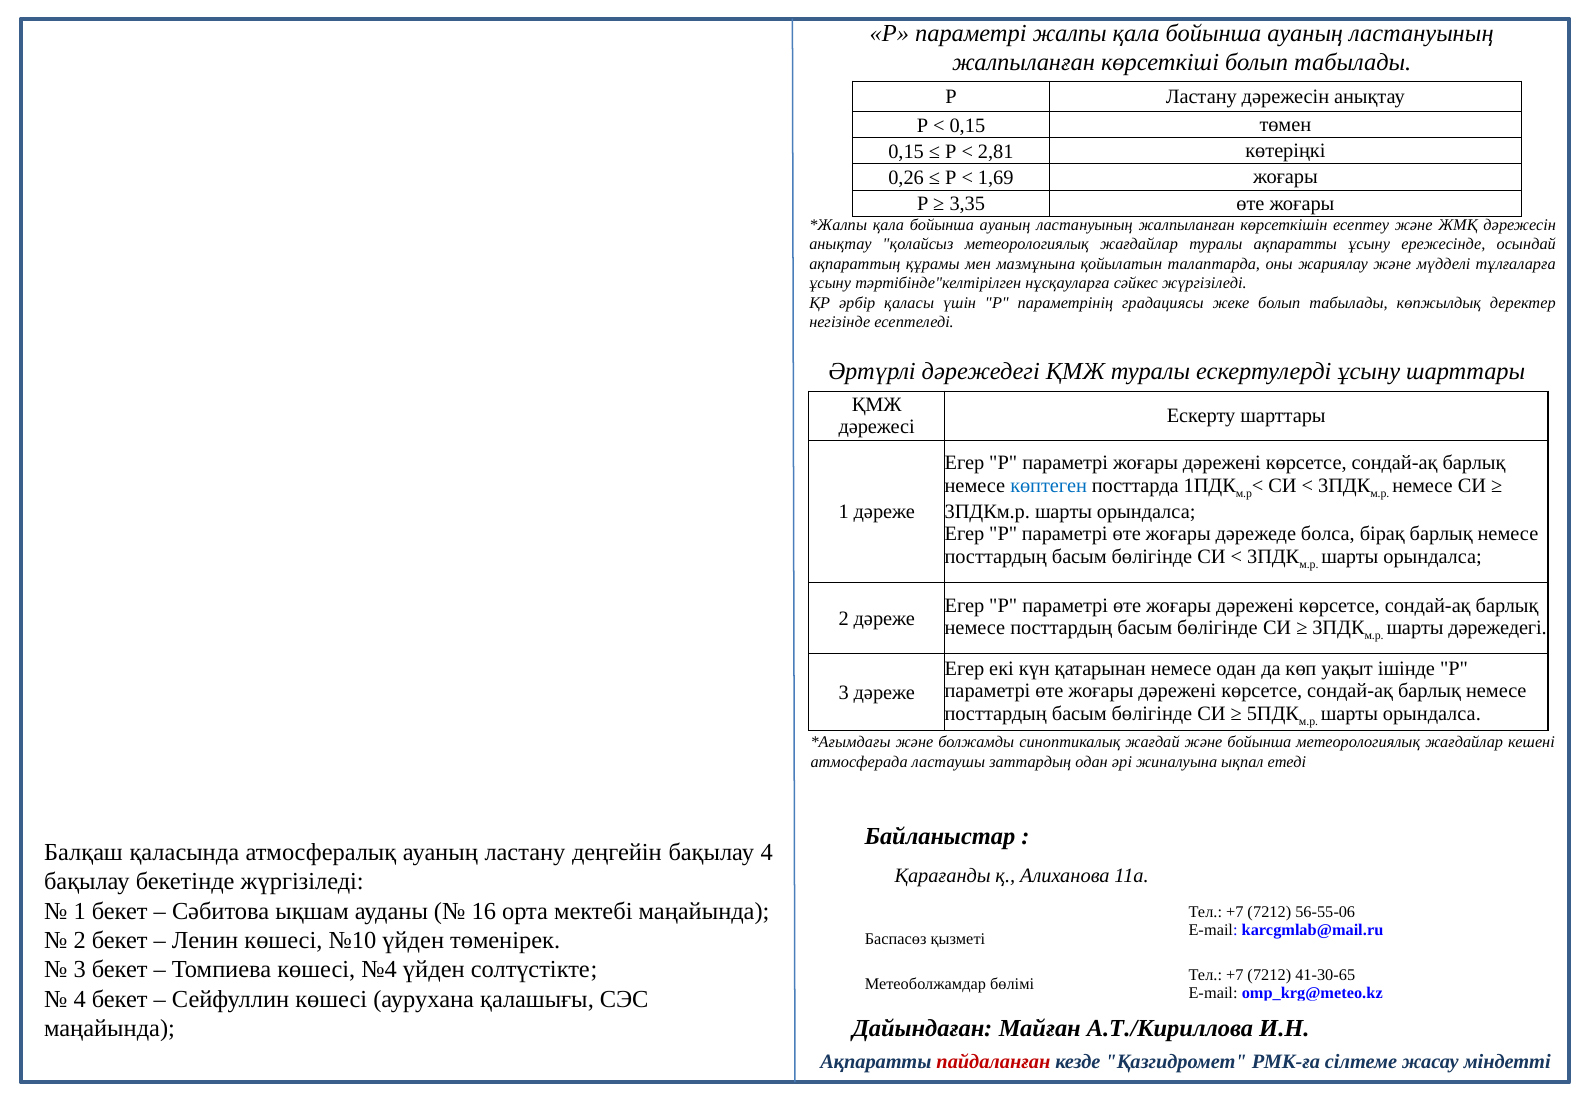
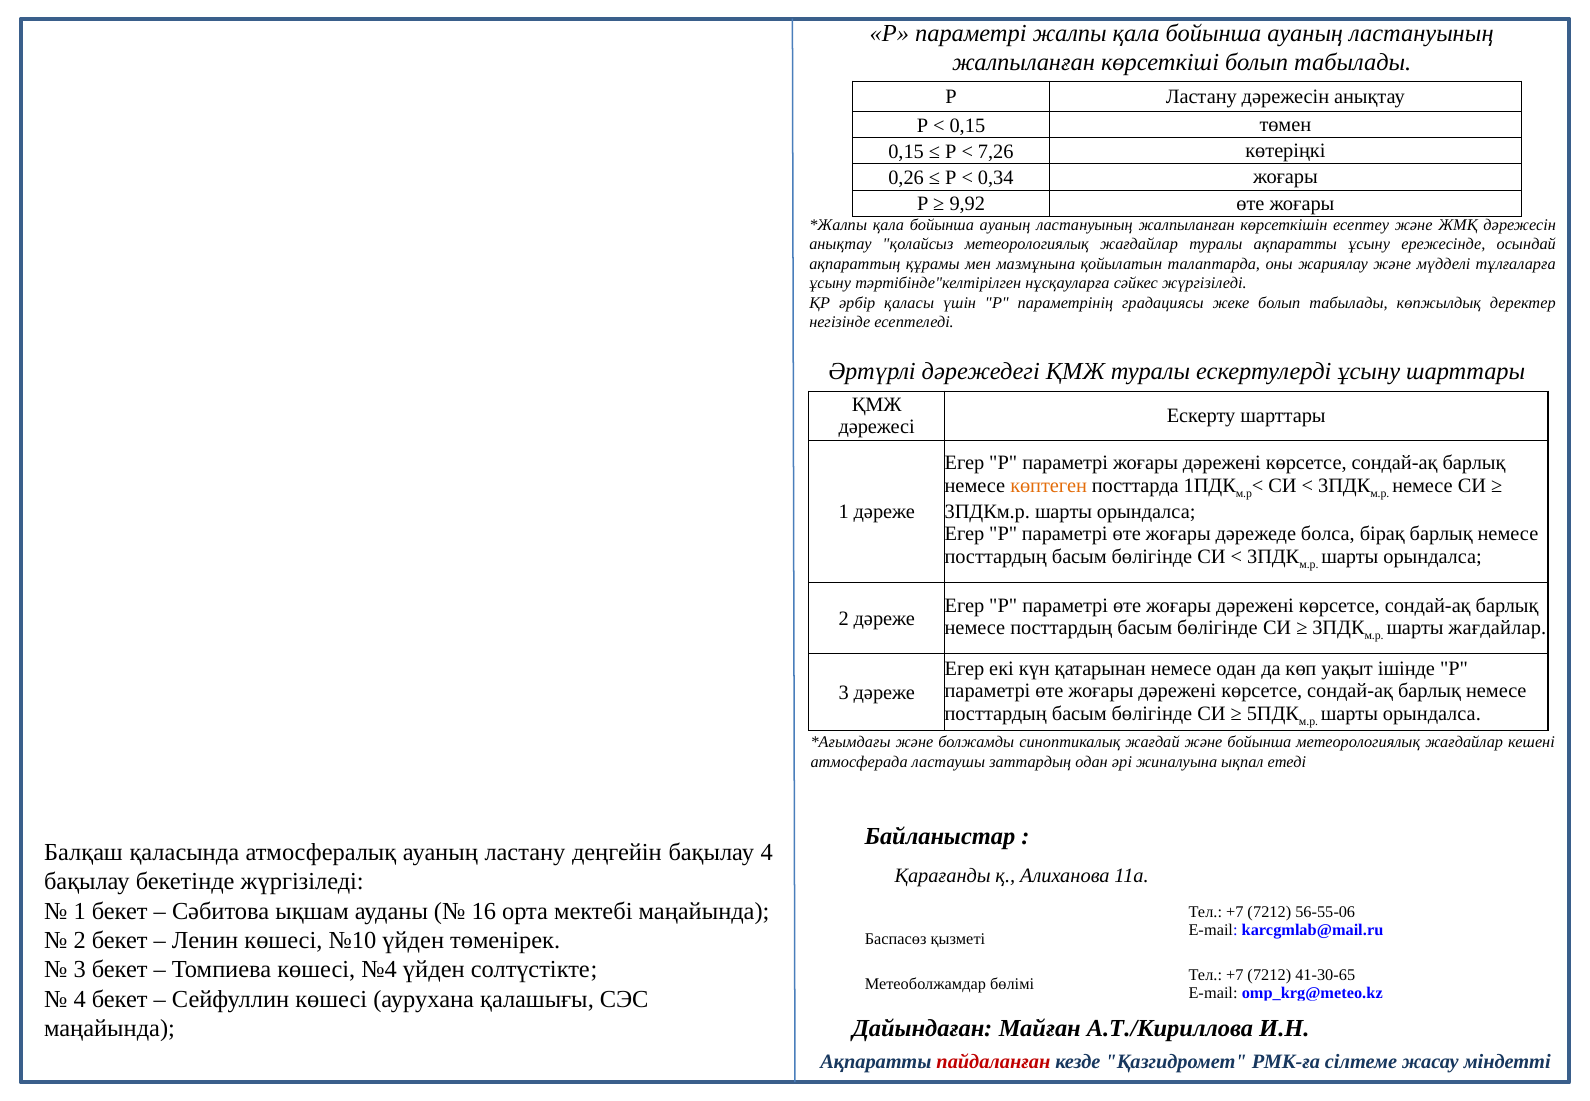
2,81: 2,81 -> 7,26 (996, 152)
1,69: 1,69 -> 0,34 (996, 178)
3,35: 3,35 -> 9,92 (967, 204)
көптеген colour: blue -> orange (1049, 486)
шарты дәрежедегі: дәрежедегі -> жағдайлар (1497, 628)
